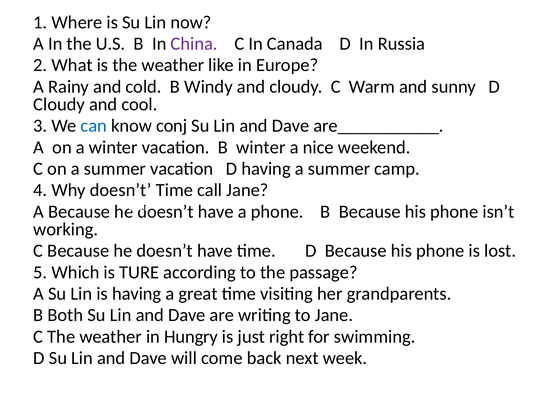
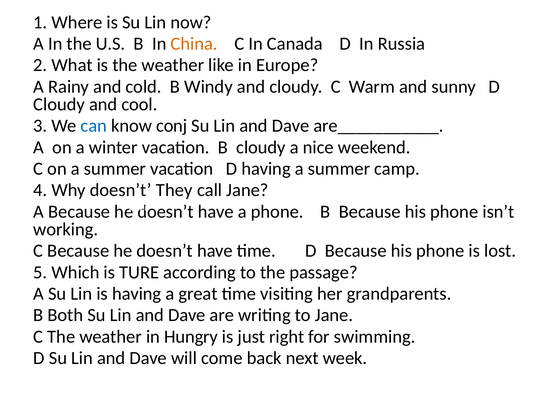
China colour: purple -> orange (194, 44)
B winter: winter -> cloudy (261, 147)
doesn’t Time: Time -> They (174, 190)
